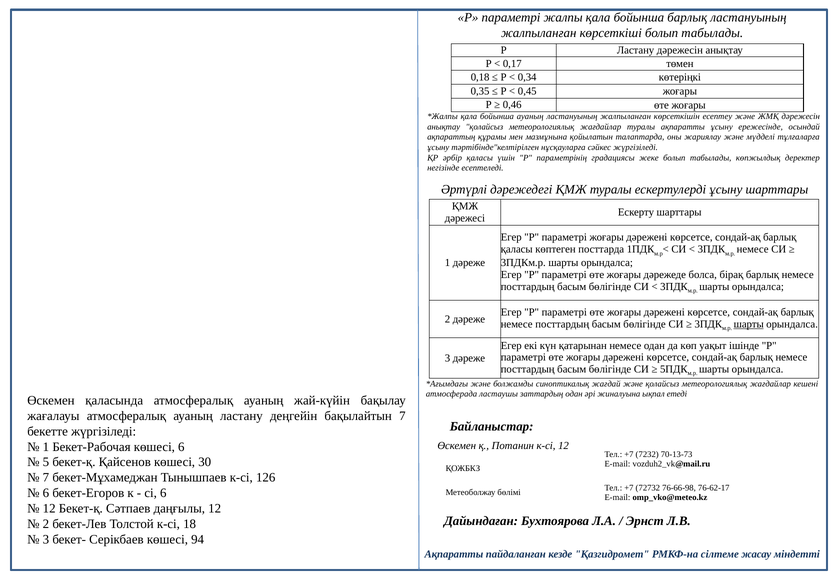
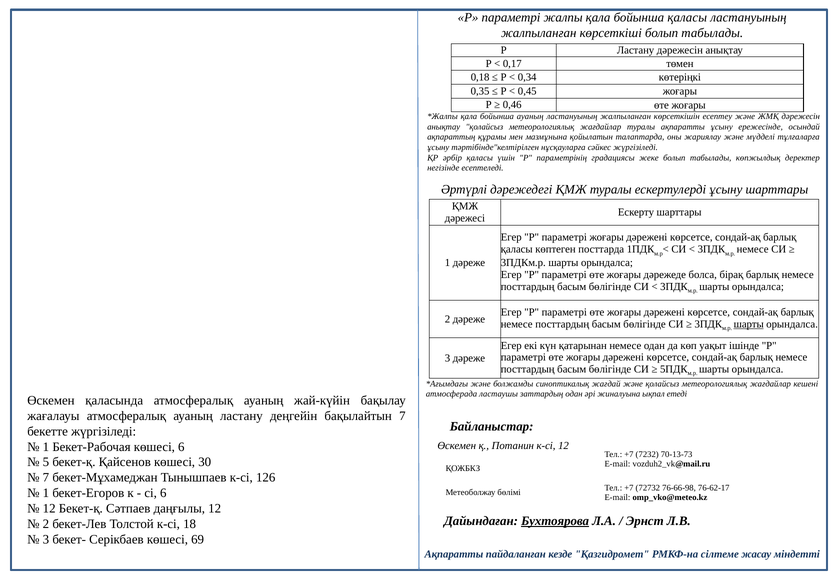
бойынша барлық: барлық -> қаласы (687, 17)
6: 6 -> 1 (46, 493)
Бухтоярова underline: none -> present (555, 521)
94: 94 -> 69 (198, 540)
